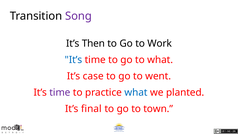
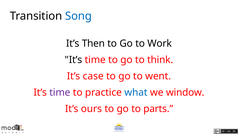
Song colour: purple -> blue (78, 16)
It’s colour: blue -> black (73, 60)
to what: what -> think (160, 60)
planted: planted -> window (185, 92)
final: final -> ours (91, 109)
town: town -> parts (158, 109)
